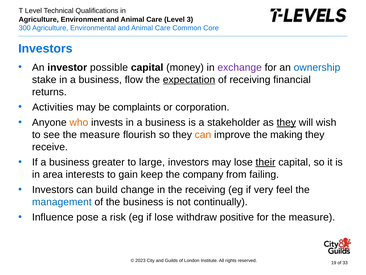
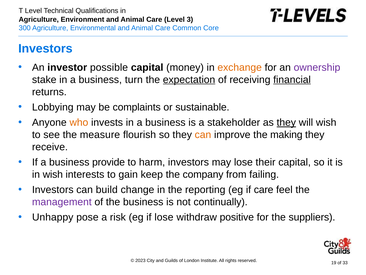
exchange colour: purple -> orange (240, 67)
ownership colour: blue -> purple (317, 67)
flow: flow -> turn (134, 80)
financial underline: none -> present (292, 80)
Activities: Activities -> Lobbying (53, 107)
corporation: corporation -> sustainable (202, 107)
greater: greater -> provide (109, 162)
large: large -> harm (152, 162)
their underline: present -> none (266, 162)
in area: area -> wish (53, 174)
the receiving: receiving -> reporting (205, 189)
if very: very -> care (264, 189)
management colour: blue -> purple (62, 202)
Influence: Influence -> Unhappy (53, 217)
for the measure: measure -> suppliers (312, 217)
